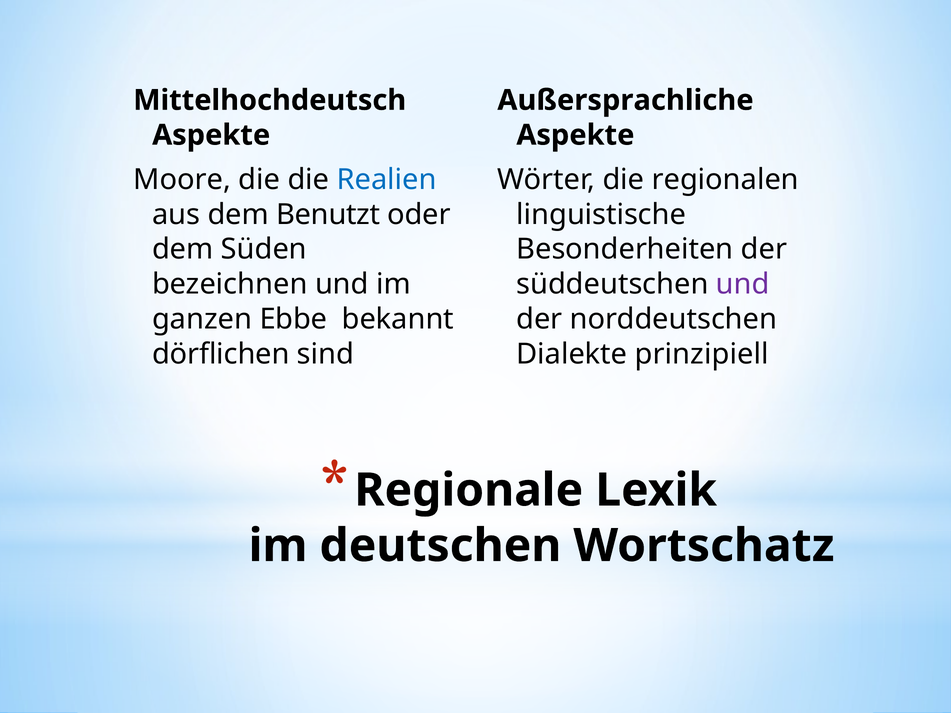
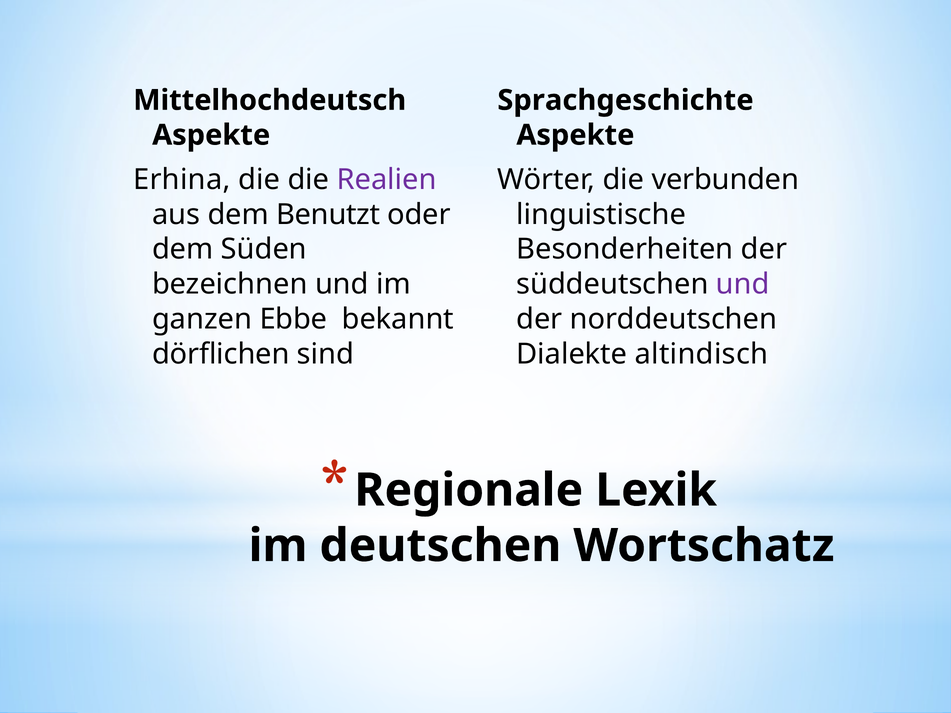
Außersprachliche: Außersprachliche -> Sprachgeschichte (625, 100)
Moore: Moore -> Erhina (182, 180)
Realien colour: blue -> purple (387, 180)
regionalen: regionalen -> verbunden (725, 180)
prinzipiell: prinzipiell -> altindisch (702, 354)
